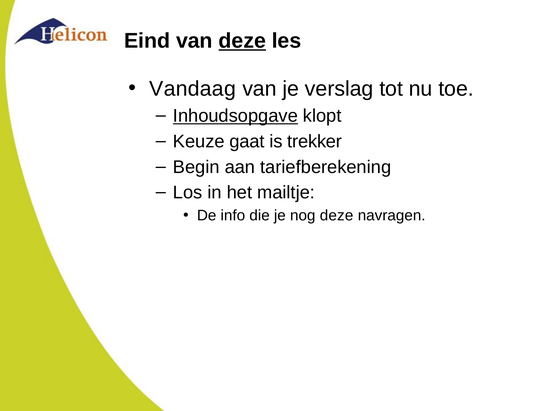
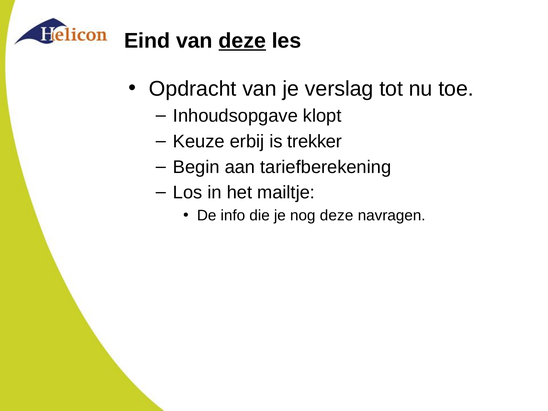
Vandaag: Vandaag -> Opdracht (193, 89)
Inhoudsopgave underline: present -> none (235, 116)
gaat: gaat -> erbij (247, 141)
